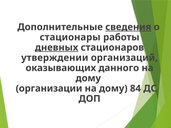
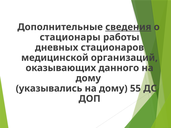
дневных underline: present -> none (57, 48)
утверждении: утверждении -> медицинской (55, 58)
организации: организации -> указывались (49, 89)
84: 84 -> 55 (135, 89)
